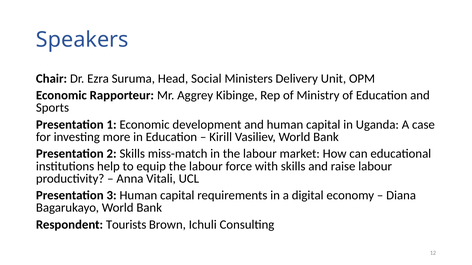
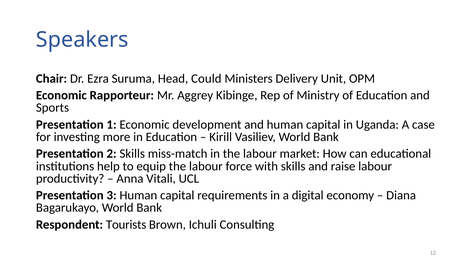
Social: Social -> Could (206, 79)
